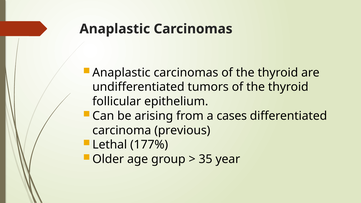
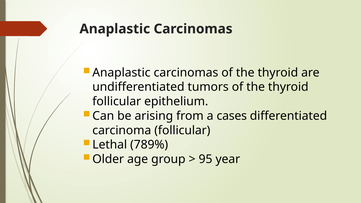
carcinoma previous: previous -> follicular (182, 130)
177%: 177% -> 789% (149, 145)
35: 35 -> 95 (206, 159)
